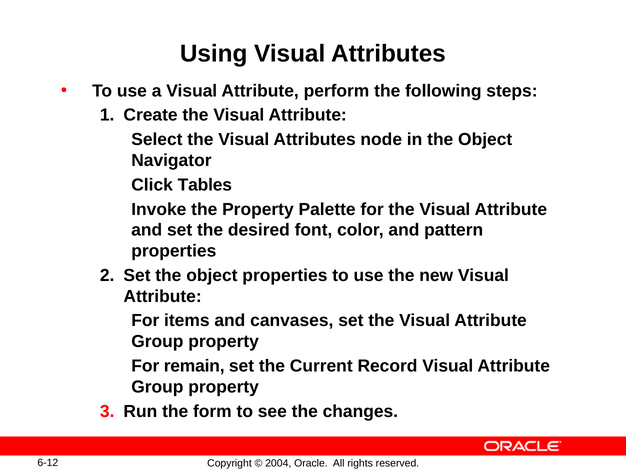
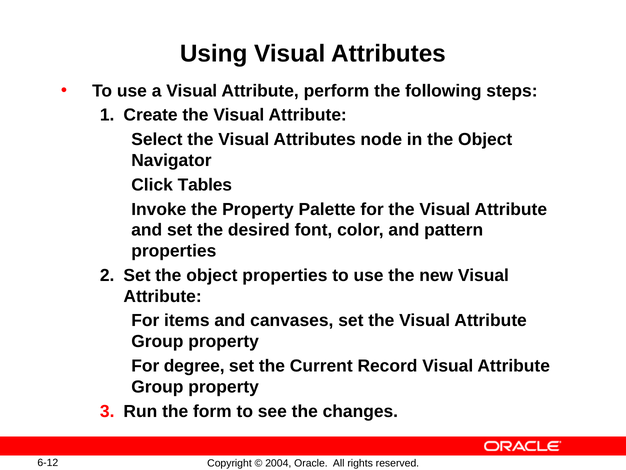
remain: remain -> degree (194, 366)
